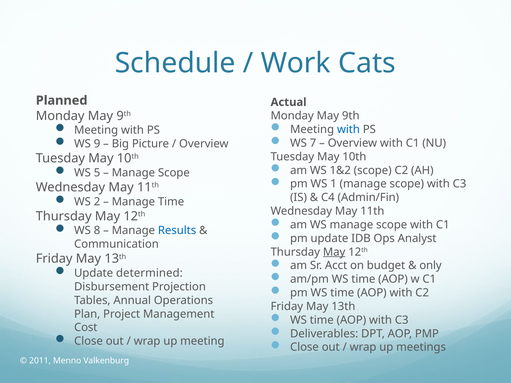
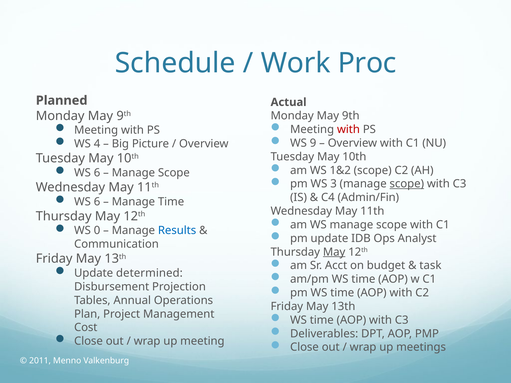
Cats: Cats -> Proc (367, 63)
with colour: blue -> red (348, 130)
7: 7 -> 9 (313, 143)
9: 9 -> 4 (97, 144)
5: 5 -> 6 (97, 173)
1: 1 -> 3 (334, 184)
scope underline: none -> present (407, 184)
2: 2 -> 6 (97, 202)
8: 8 -> 0 (97, 231)
only: only -> task (430, 266)
